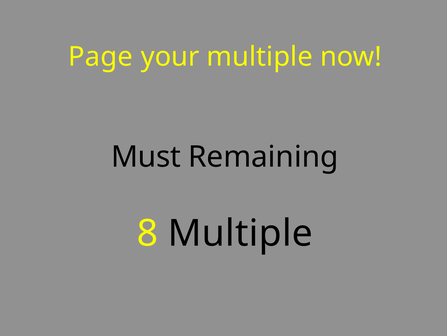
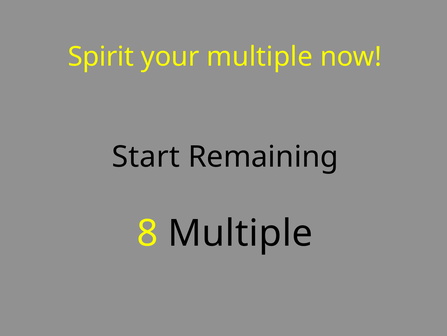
Page: Page -> Spirit (101, 57)
Must: Must -> Start (146, 157)
